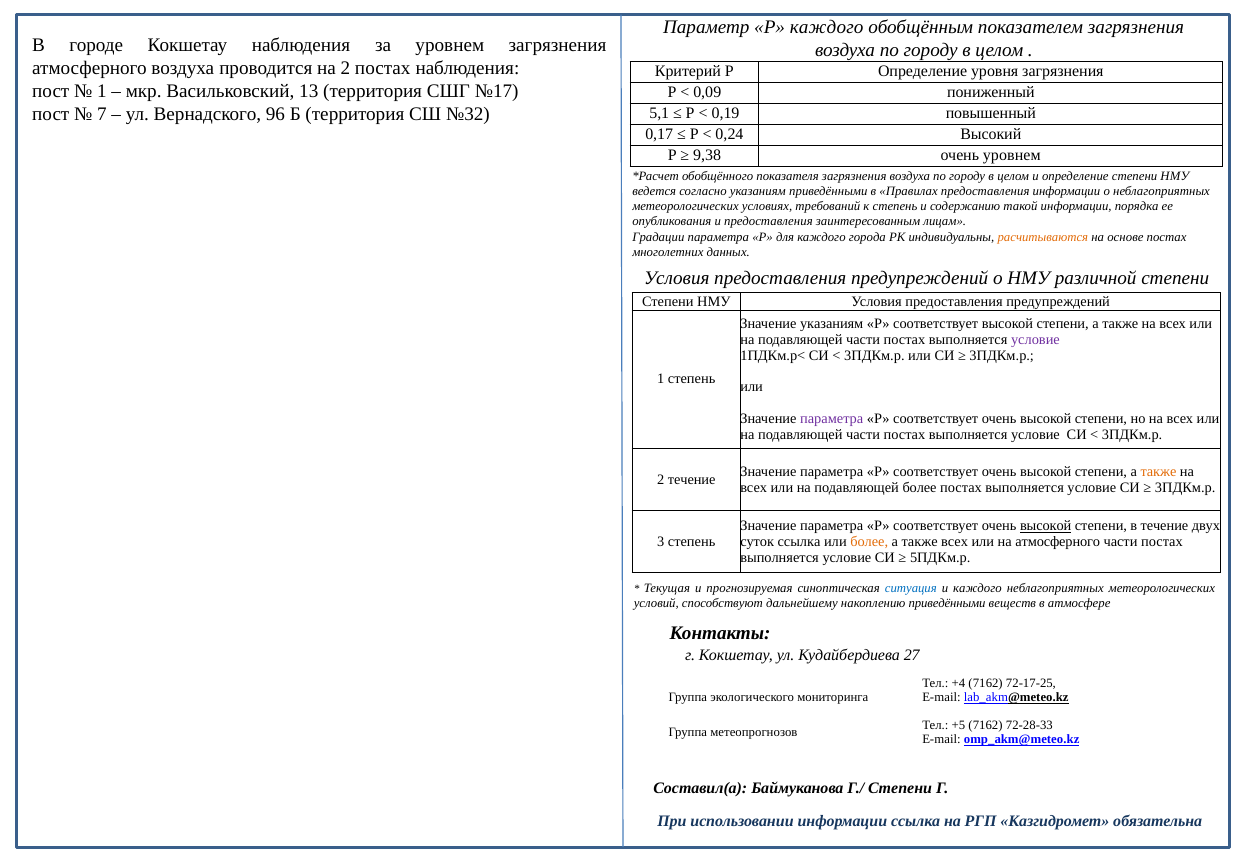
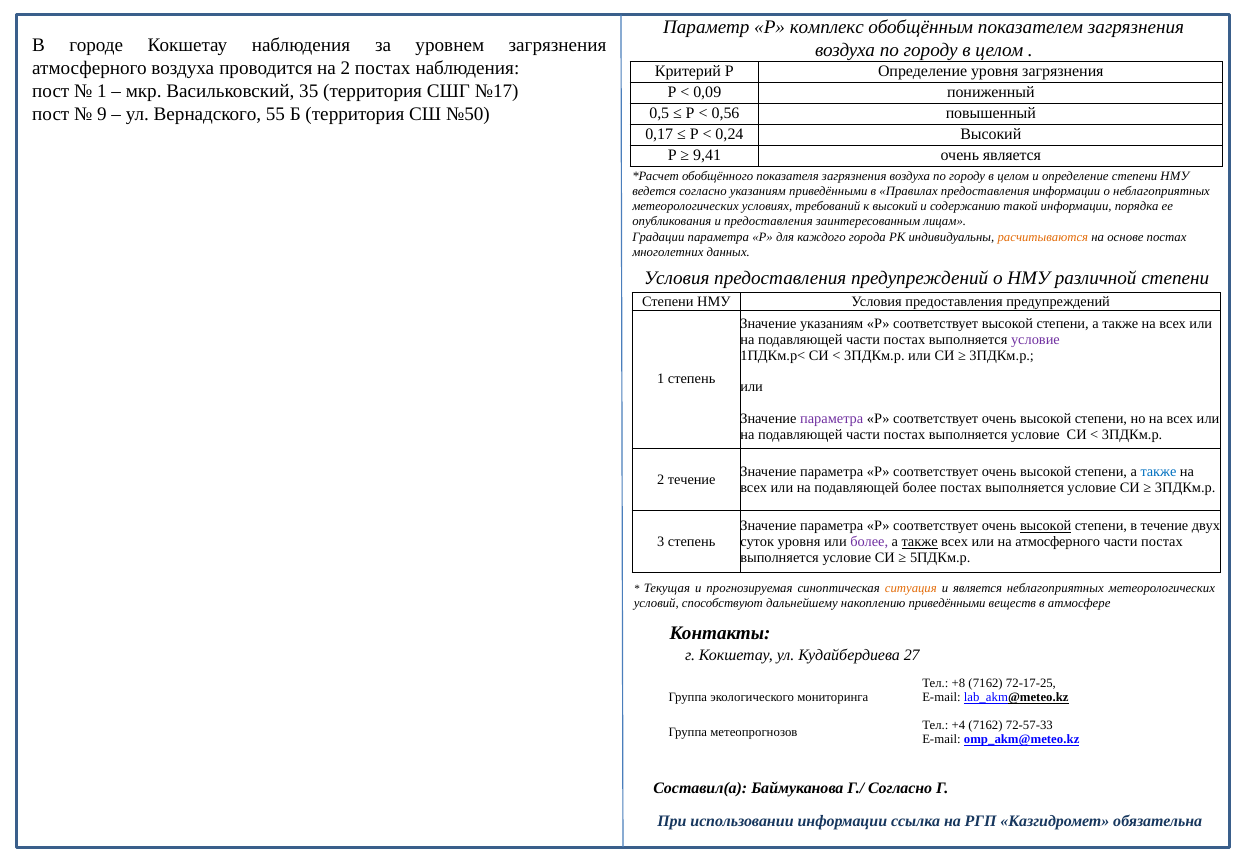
Р каждого: каждого -> комплекс (827, 27)
13: 13 -> 35 (309, 91)
7: 7 -> 9 (102, 114)
96: 96 -> 55 (275, 114)
№32: №32 -> №50 (468, 114)
5,1: 5,1 -> 0,5 (659, 113)
0,19: 0,19 -> 0,56 (726, 113)
9,38: 9,38 -> 9,41 (707, 155)
очень уровнем: уровнем -> является (1012, 155)
к степень: степень -> высокий (895, 207)
также colour: orange -> blue (1159, 472)
суток ссылка: ссылка -> уровня (799, 542)
более colour: orange -> purple (869, 542)
также underline: none -> present (920, 542)
ситуация colour: blue -> orange (911, 589)
и каждого: каждого -> является (978, 589)
+4: +4 -> +8 (958, 684)
+5: +5 -> +4 (958, 726)
72-28-33: 72-28-33 -> 72-57-33 (1029, 726)
Г./ Степени: Степени -> Согласно (900, 789)
